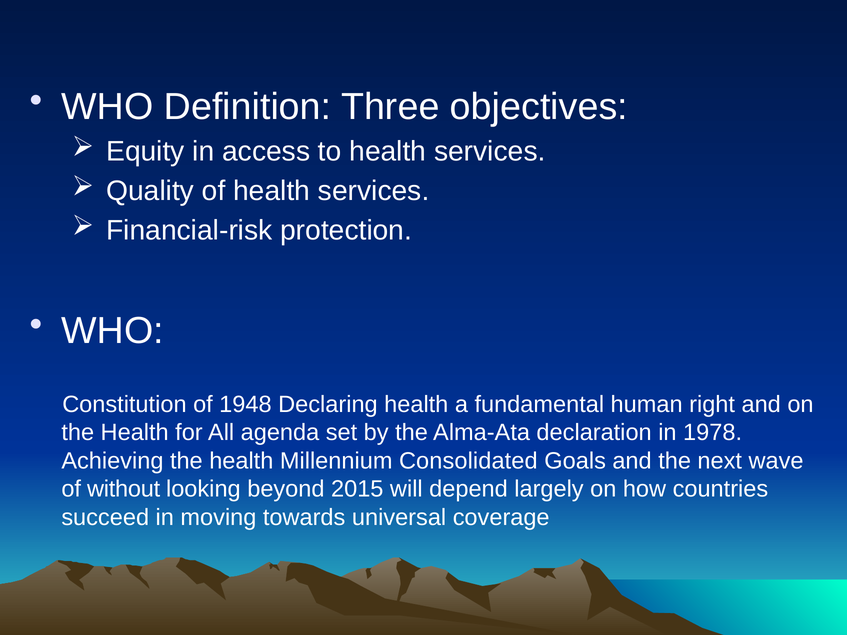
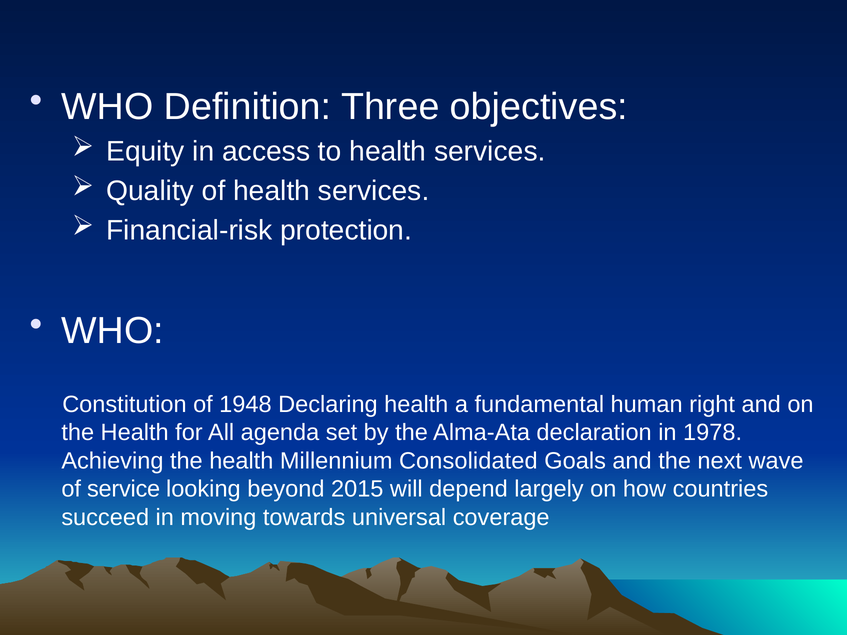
without: without -> service (124, 489)
